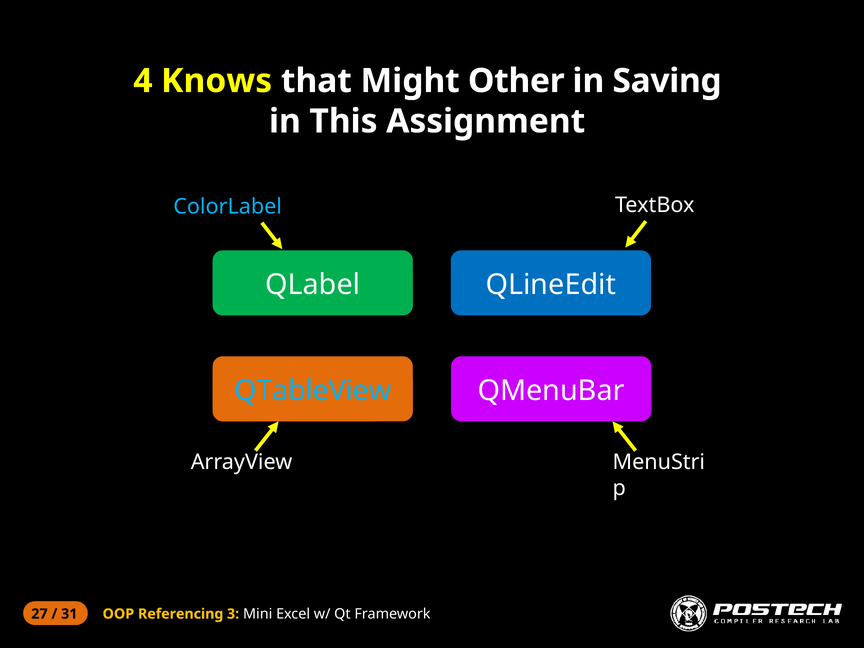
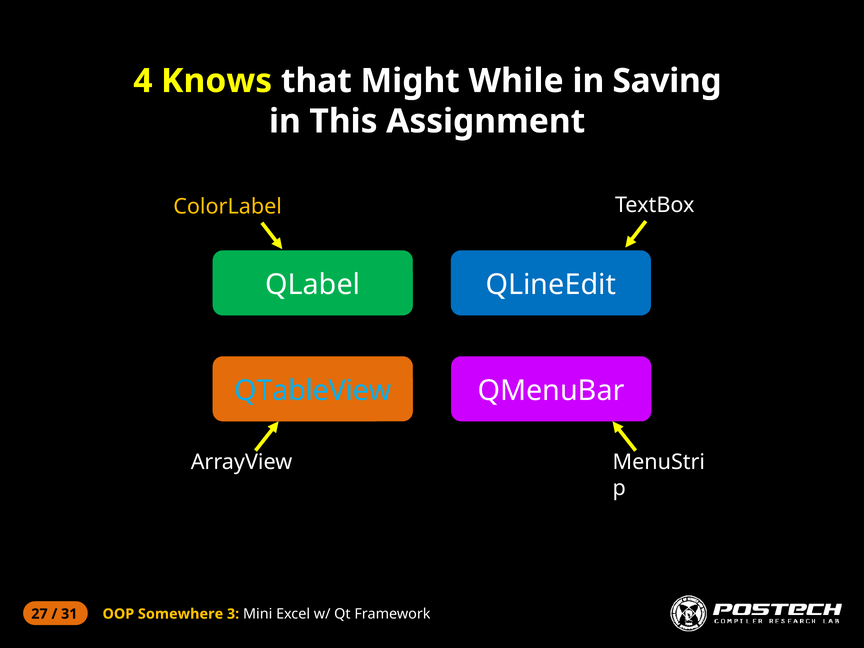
Other: Other -> While (516, 81)
ColorLabel colour: light blue -> yellow (228, 207)
Referencing: Referencing -> Somewhere (181, 614)
